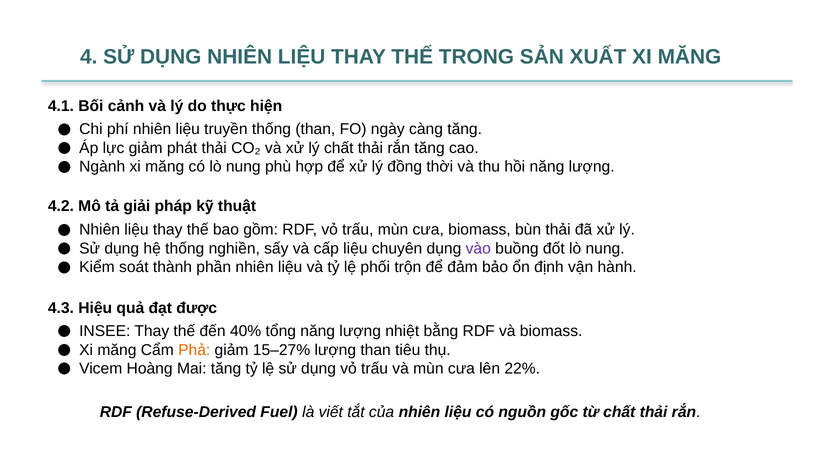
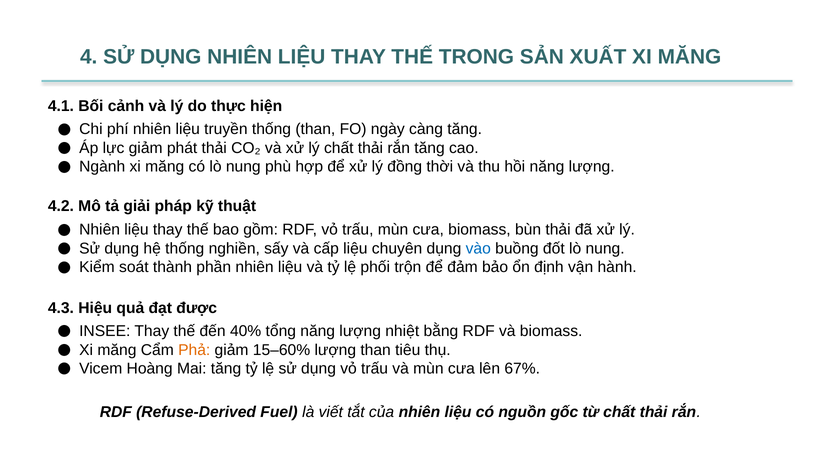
vào colour: purple -> blue (478, 249)
15–27%: 15–27% -> 15–60% (282, 350)
22%: 22% -> 67% (522, 369)
